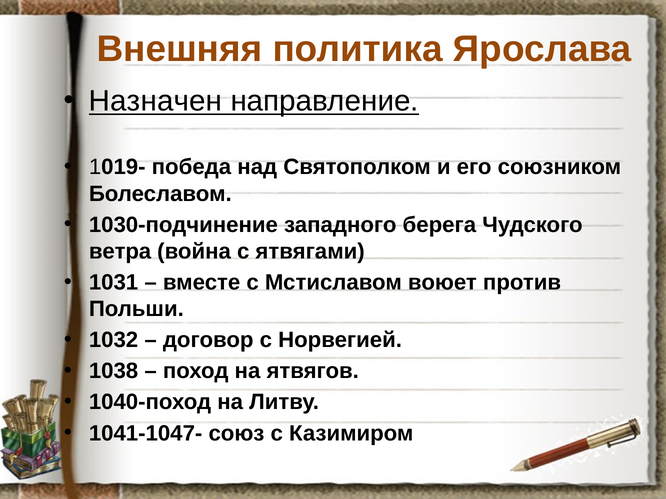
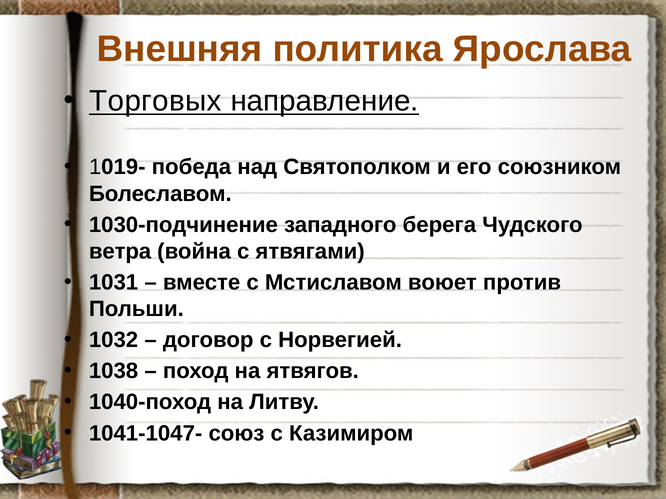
Назначен: Назначен -> Торговых (155, 101)
